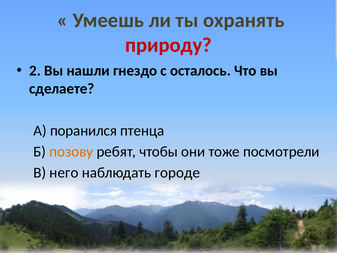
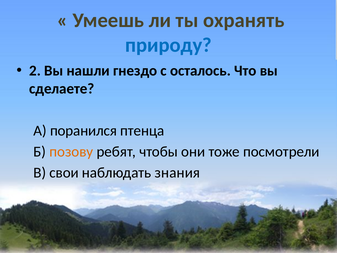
природу colour: red -> blue (168, 45)
него: него -> свои (64, 173)
городе: городе -> знания (177, 173)
